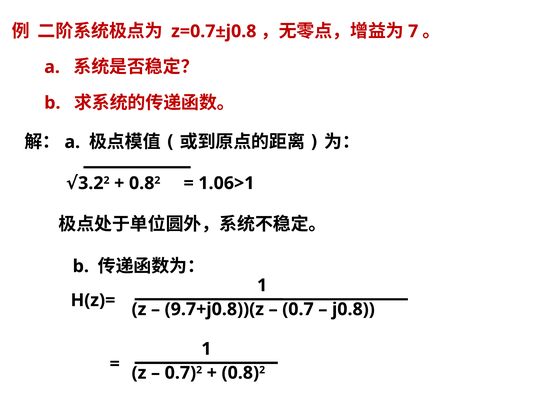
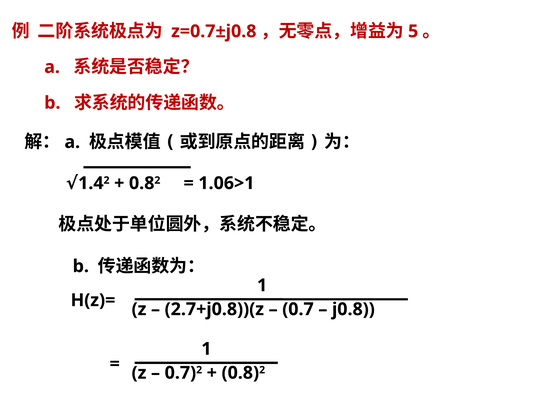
7: 7 -> 5 (413, 31)
3.2: 3.2 -> 1.4 (91, 183)
9.7+j0.8))(z: 9.7+j0.8))(z -> 2.7+j0.8))(z (214, 309)
